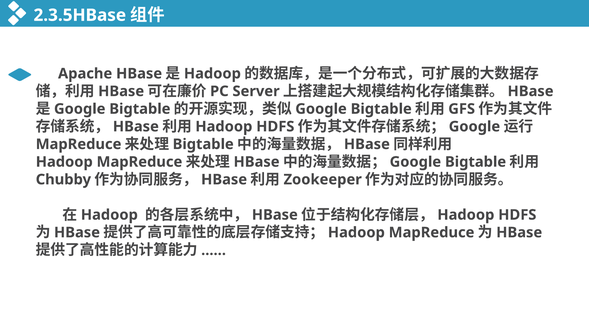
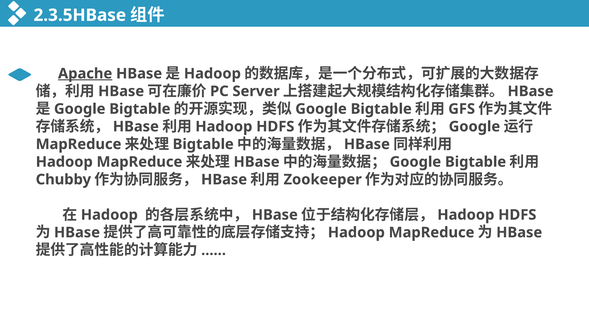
Apache underline: none -> present (85, 74)
